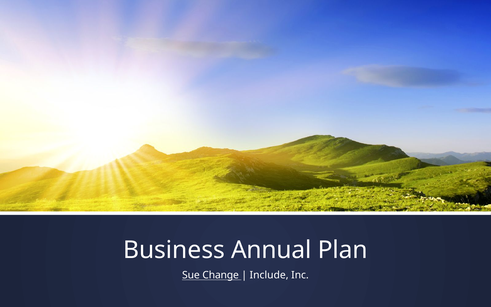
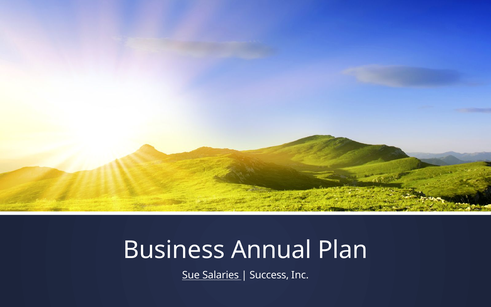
Change: Change -> Salaries (221, 275)
Include: Include -> Success (269, 275)
